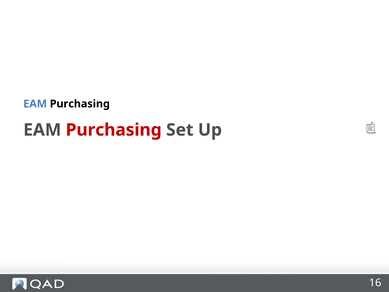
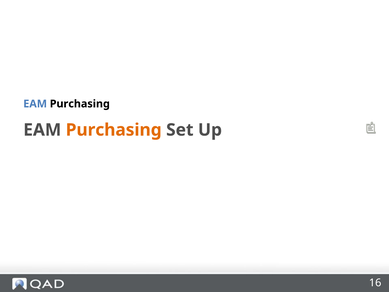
Purchasing colour: red -> orange (114, 130)
